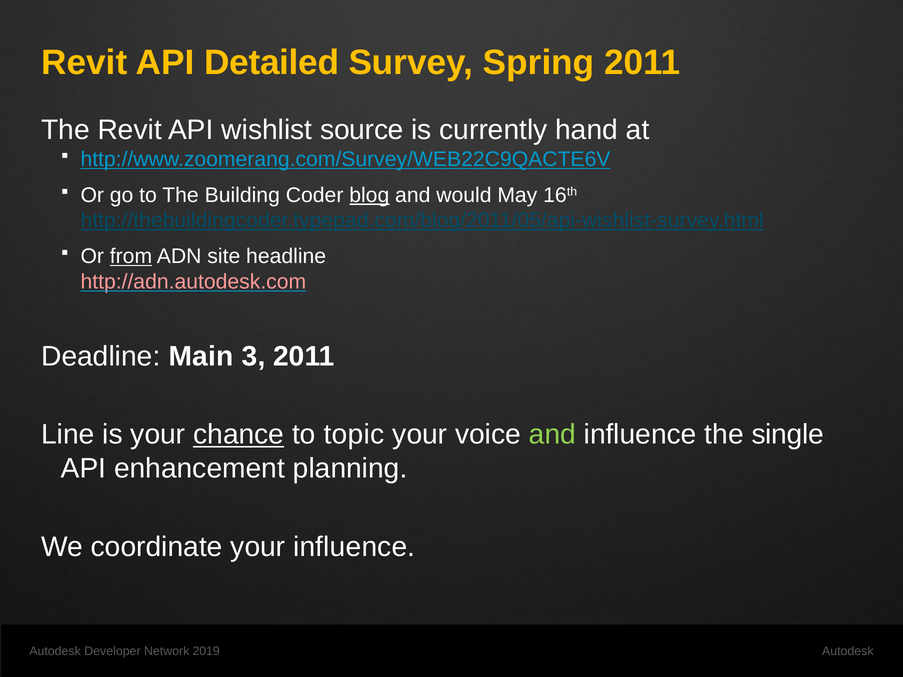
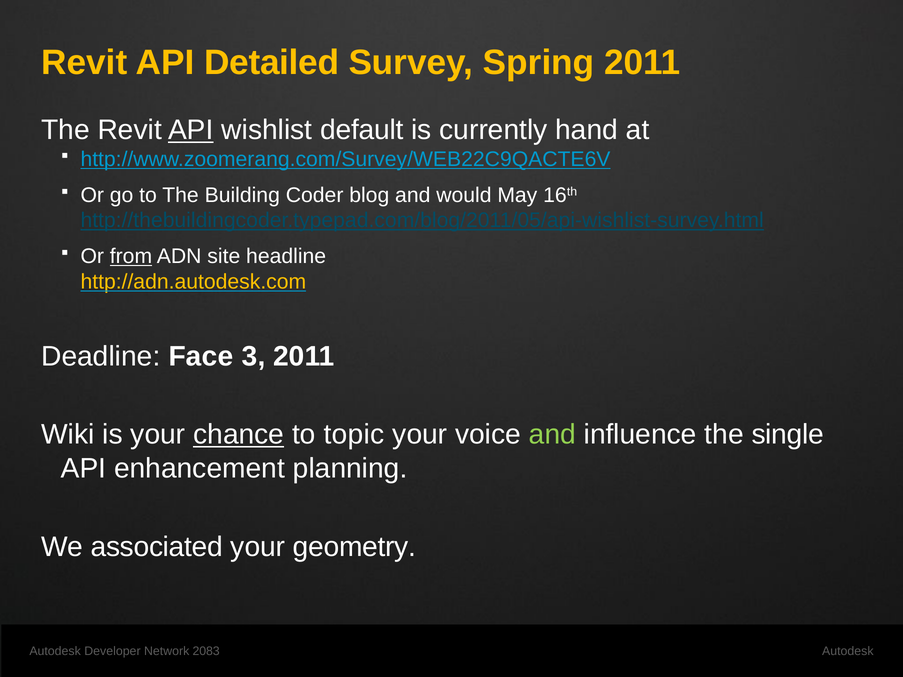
API underline: none -> present (191, 130)
source: source -> default (362, 130)
blog underline: present -> none (369, 195)
http://adn.autodesk.com colour: pink -> yellow (193, 282)
Main: Main -> Face (201, 356)
Line: Line -> Wiki (68, 435)
coordinate: coordinate -> associated (157, 547)
your influence: influence -> geometry (354, 547)
2019: 2019 -> 2083 (206, 651)
